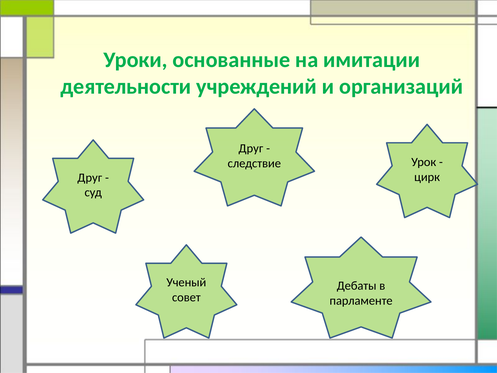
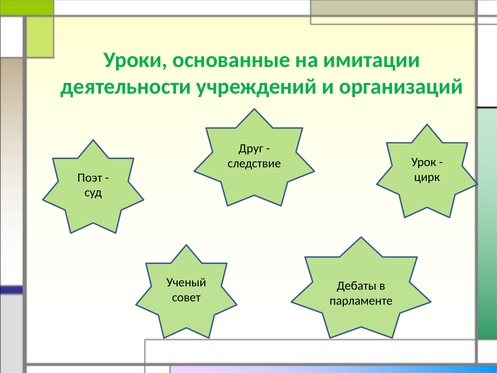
Друг: Друг -> Поэт (90, 178)
